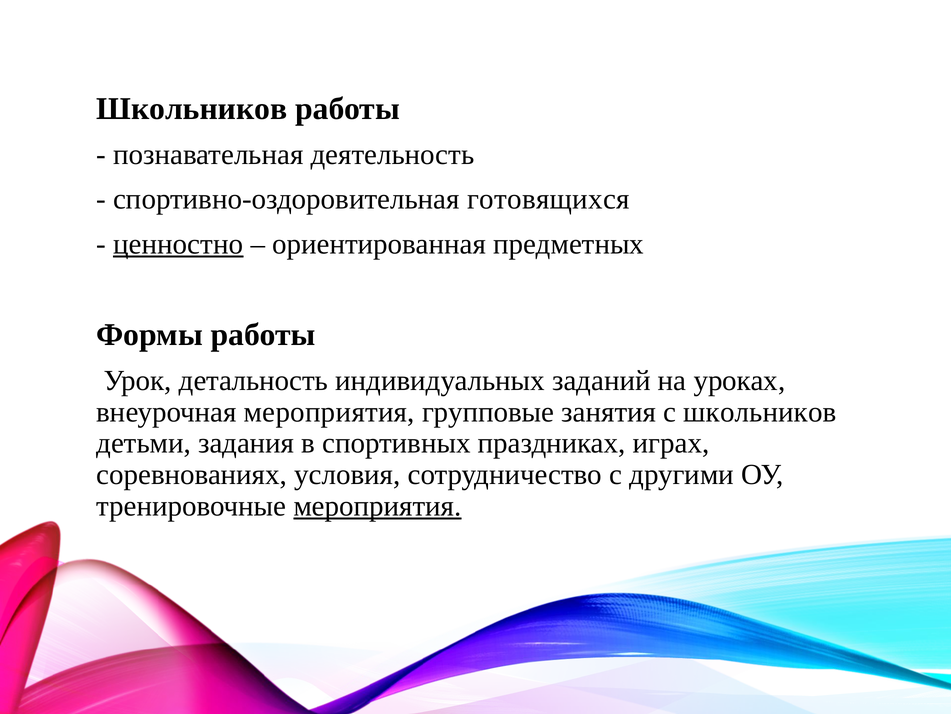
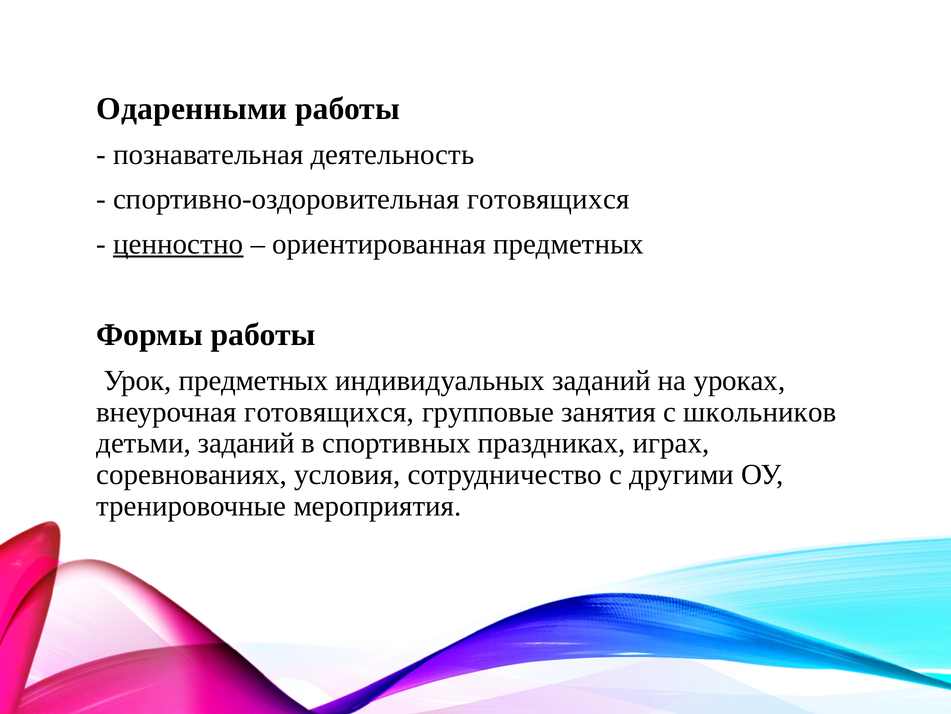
Школьников: Школьников -> Одаренными (192, 109)
Урок детальность: детальность -> предметных (254, 380)
внеурочная мероприятия: мероприятия -> готовящихся (329, 412)
детьми задания: задания -> заданий (246, 443)
мероприятия underline: present -> none (378, 506)
